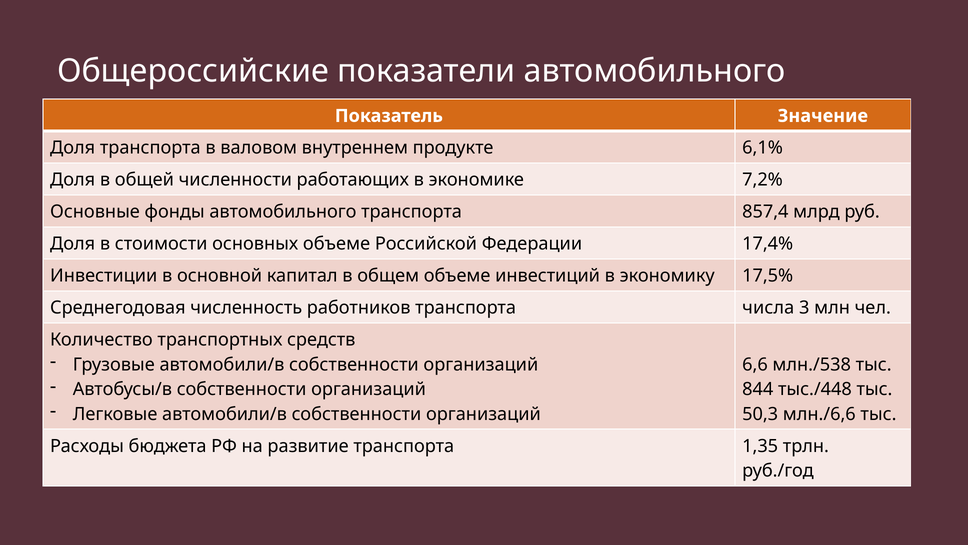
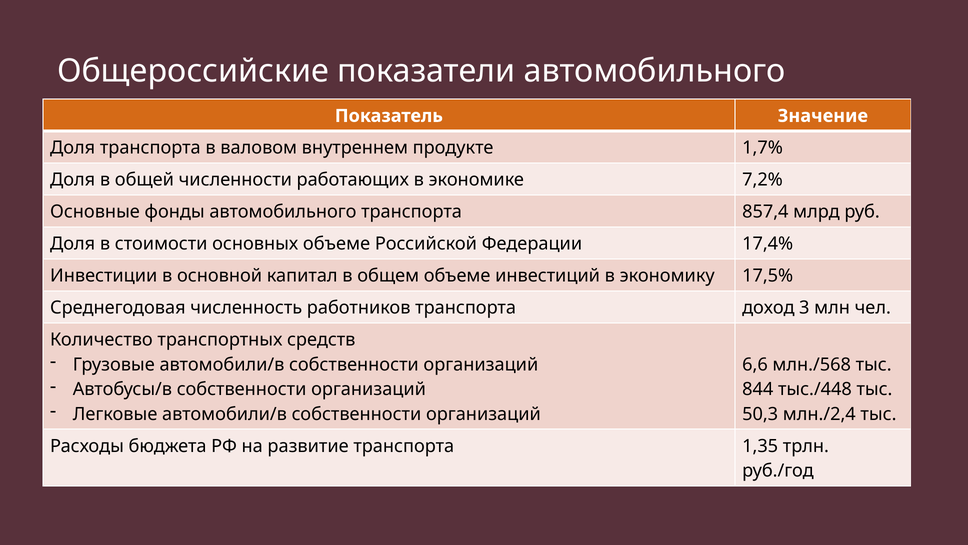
6,1%: 6,1% -> 1,7% (763, 148)
числа: числа -> доход (768, 308)
млн./538: млн./538 -> млн./568 (812, 364)
млн./6,6: млн./6,6 -> млн./2,4 (819, 414)
